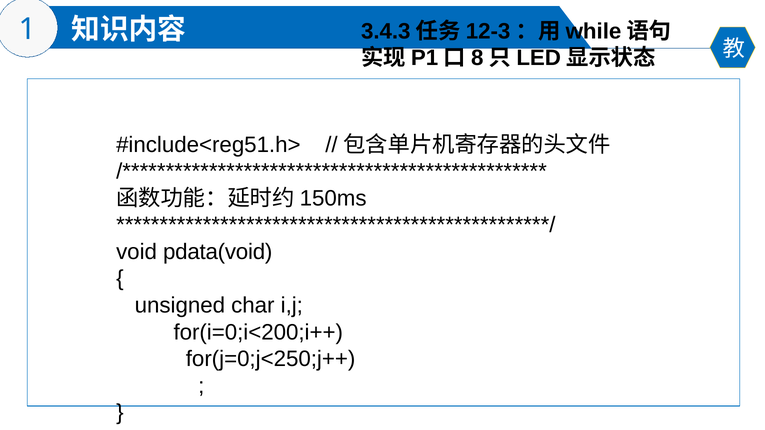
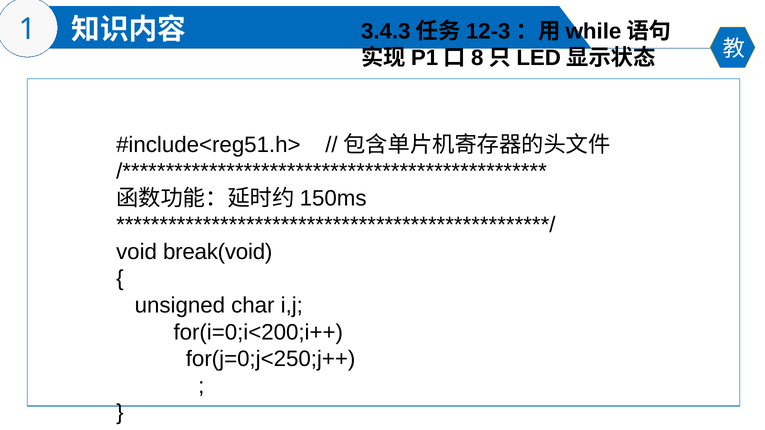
pdata(void: pdata(void -> break(void (218, 252)
